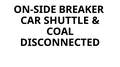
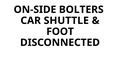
BREAKER: BREAKER -> BOLTERS (81, 10)
COAL: COAL -> FOOT (60, 32)
